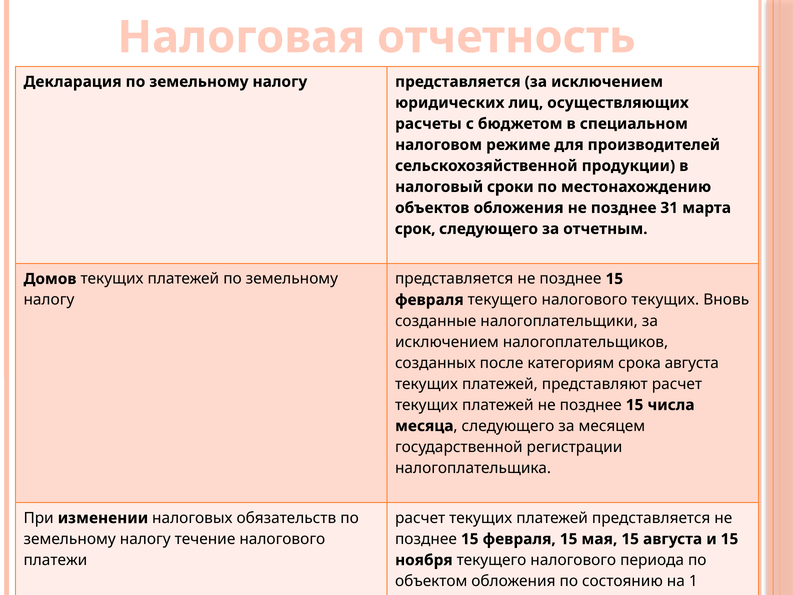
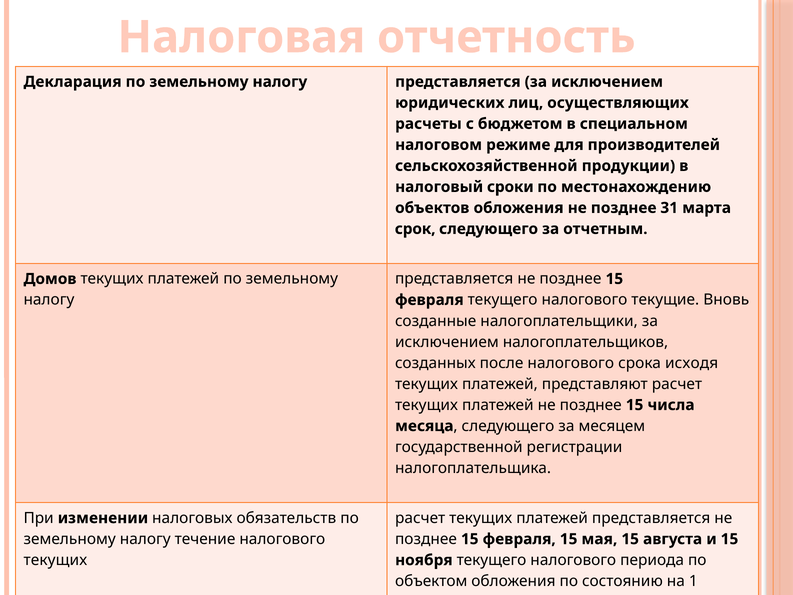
налогового текущих: текущих -> текущие (665, 300)
после категориям: категориям -> налогового (571, 363)
срока августа: августа -> исходя (692, 363)
платежи: платежи -> текущих (55, 560)
